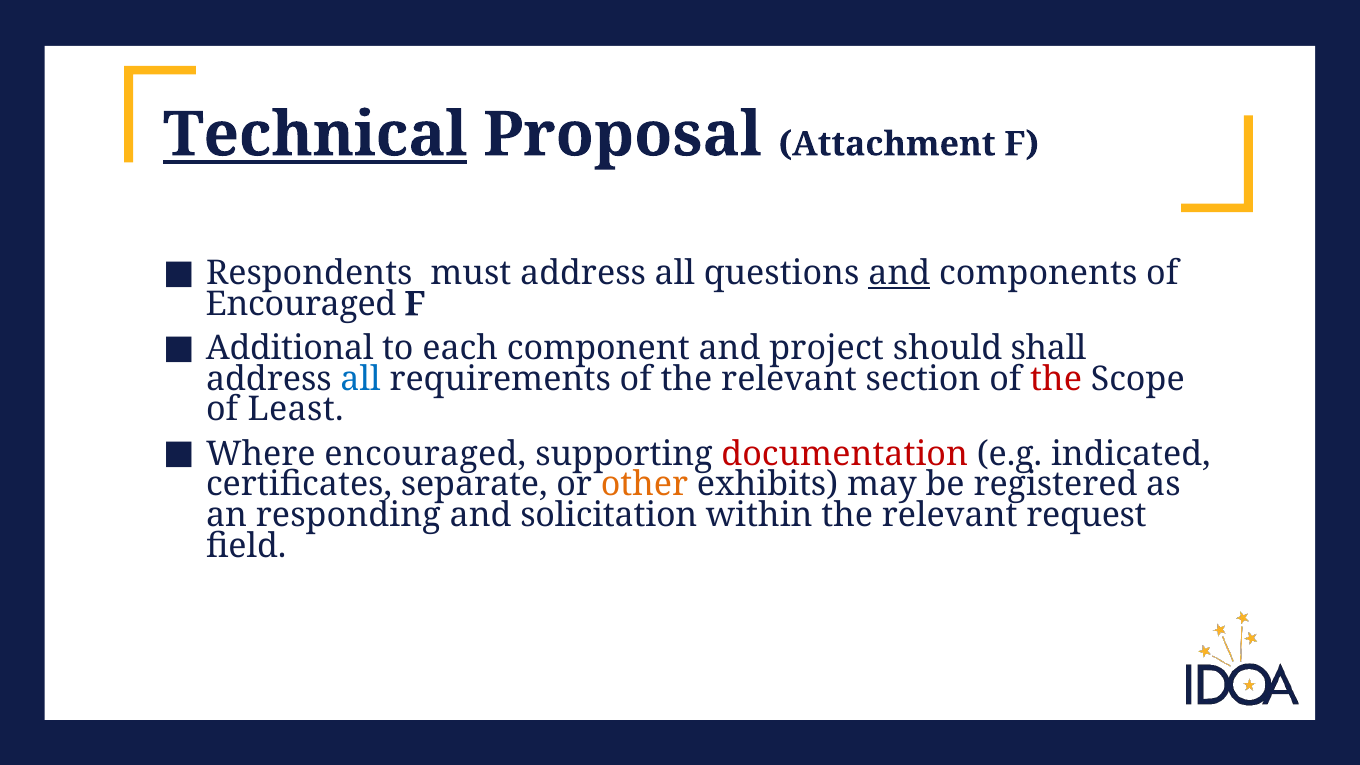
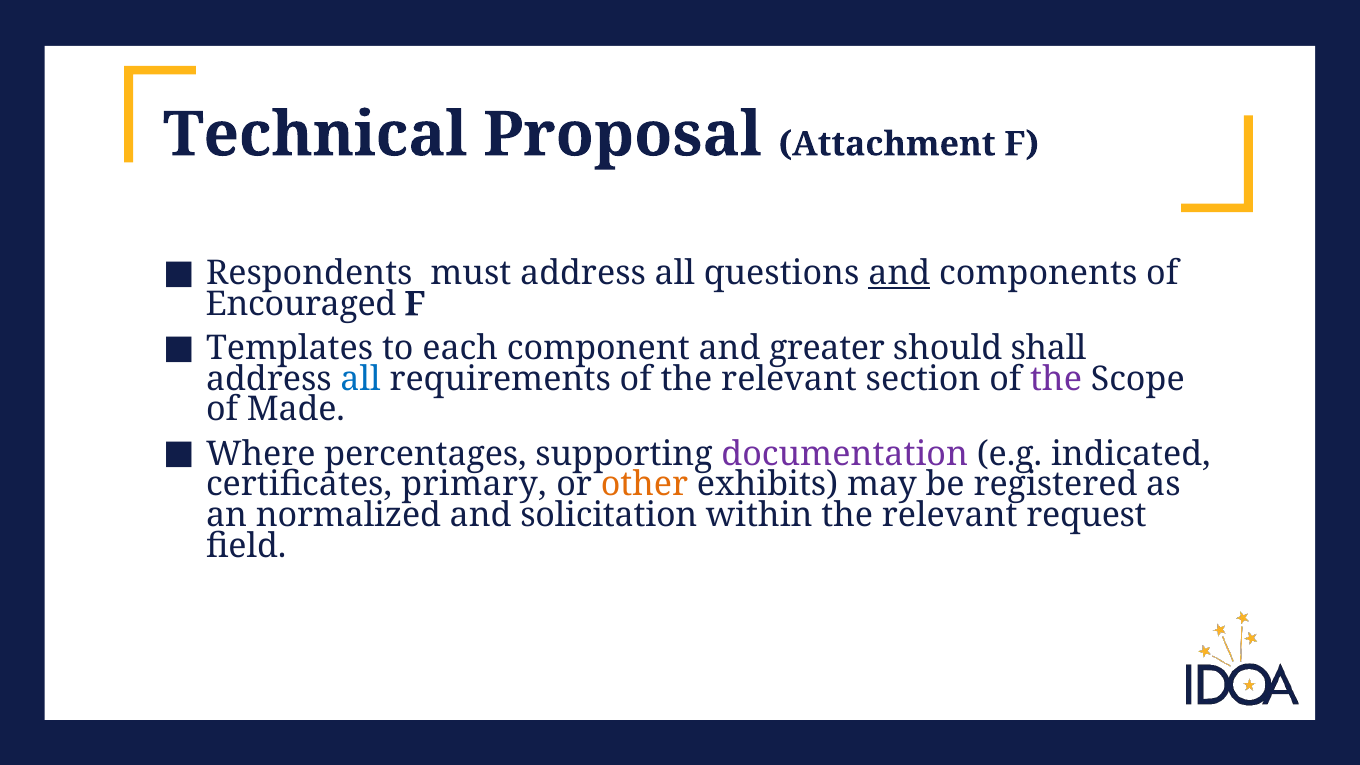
Technical underline: present -> none (315, 135)
Additional: Additional -> Templates (290, 348)
project: project -> greater (827, 348)
the colour: red -> purple (1056, 379)
Least: Least -> Made (296, 410)
Where encouraged: encouraged -> percentages (425, 454)
documentation colour: red -> purple (845, 454)
separate: separate -> primary (474, 485)
responding: responding -> normalized (348, 515)
